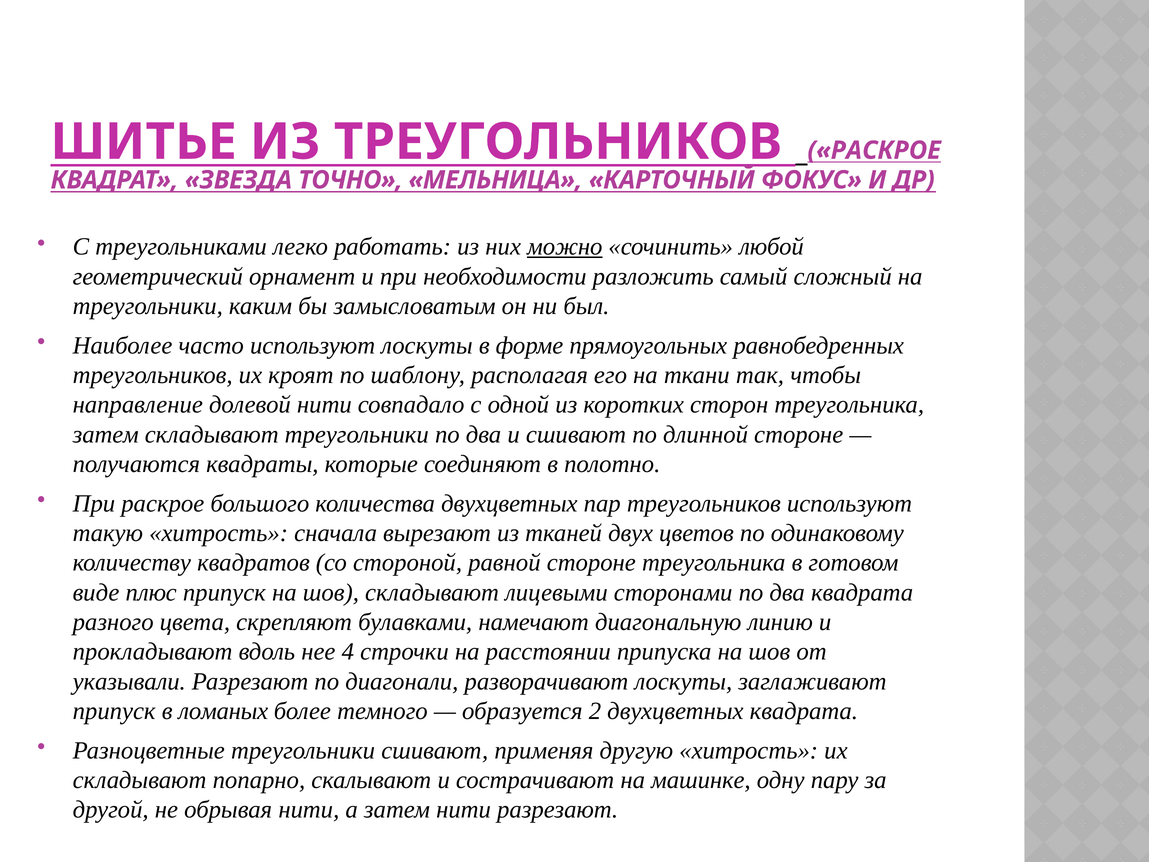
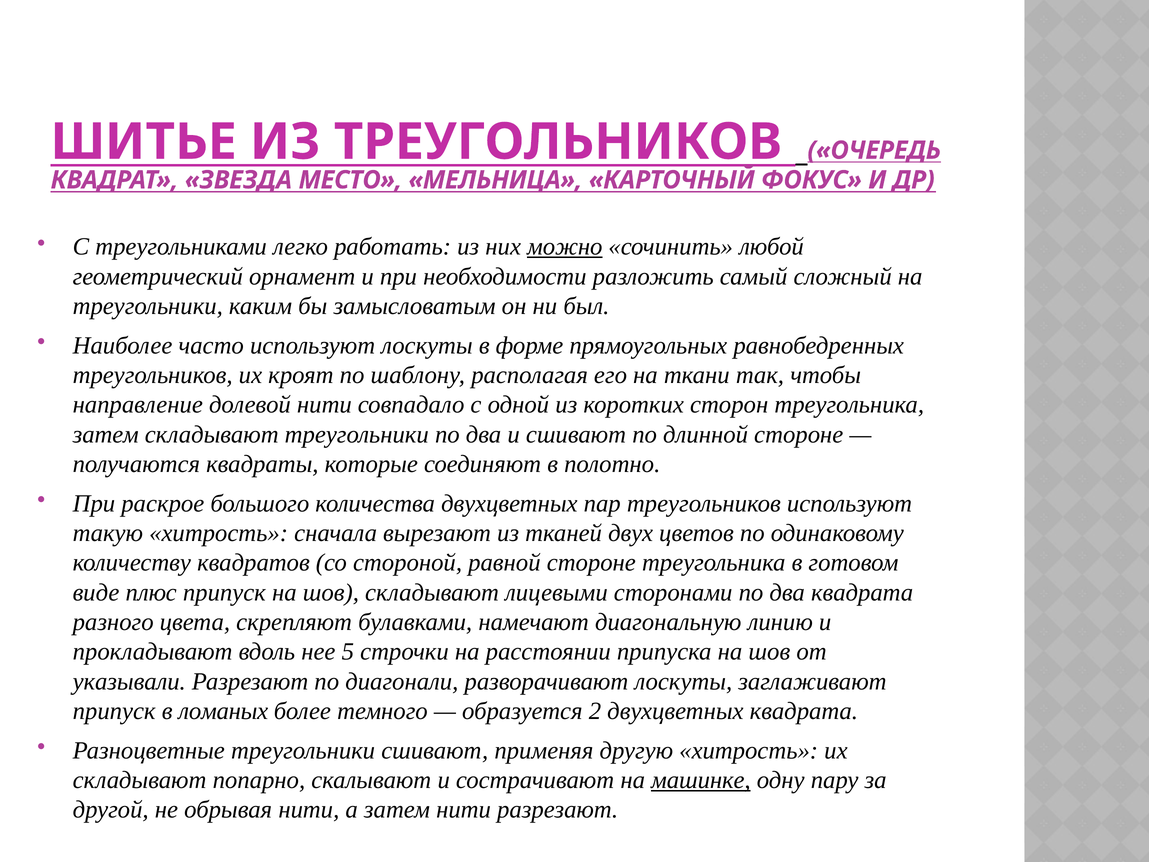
ТРЕУГОЛЬНИКОВ РАСКРОЕ: РАСКРОЕ -> ОЧЕРЕДЬ (874, 150)
ТОЧНО: ТОЧНО -> МЕСТО (350, 180)
4: 4 -> 5 (348, 652)
машинке underline: none -> present (701, 780)
